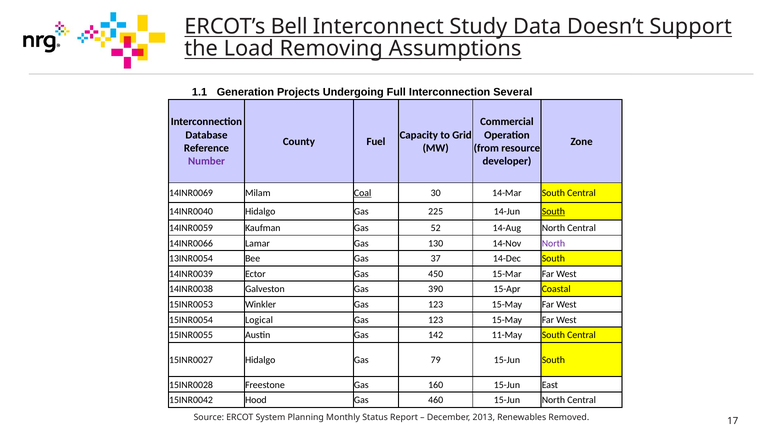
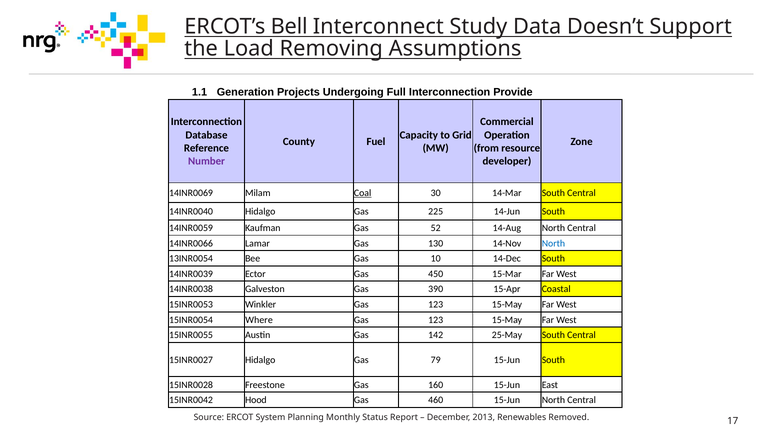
Several: Several -> Provide (513, 92)
South underline: present -> none (553, 212)
North colour: purple -> blue (553, 243)
37: 37 -> 10 (436, 259)
Logical: Logical -> Where (259, 320)
11-May: 11-May -> 25-May (507, 335)
